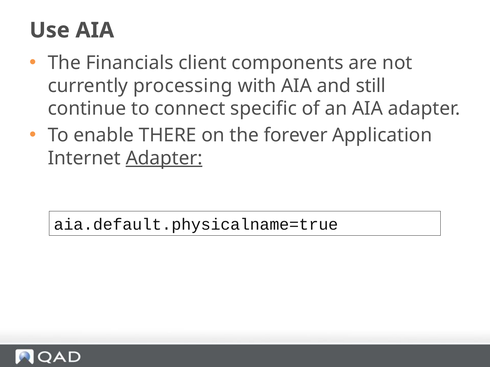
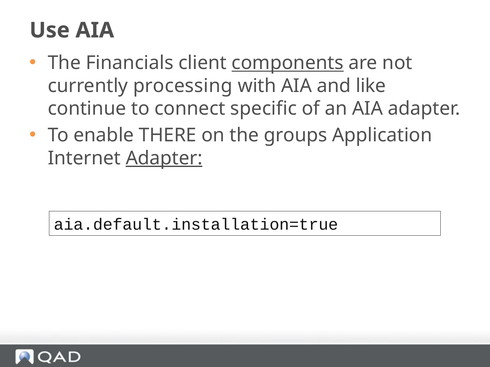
components underline: none -> present (288, 63)
still: still -> like (371, 86)
forever: forever -> groups (296, 135)
aia.default.physicalname=true: aia.default.physicalname=true -> aia.default.installation=true (196, 225)
